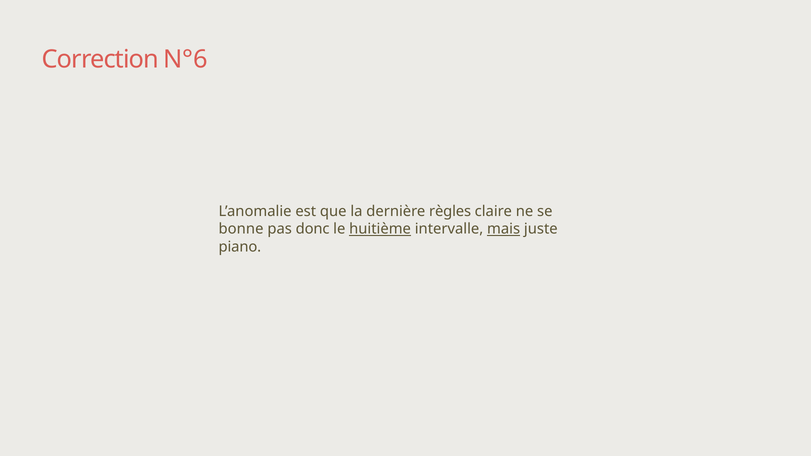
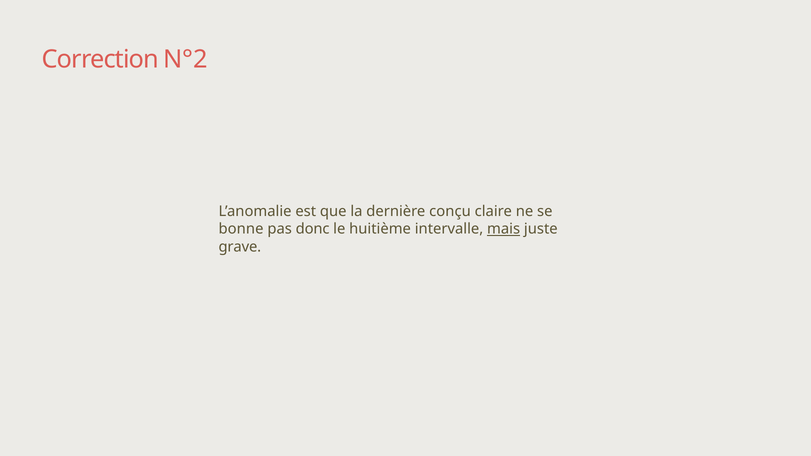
N°6: N°6 -> N°2 (186, 59)
règles: règles -> conçu (450, 211)
huitième underline: present -> none (380, 229)
piano: piano -> grave (240, 247)
